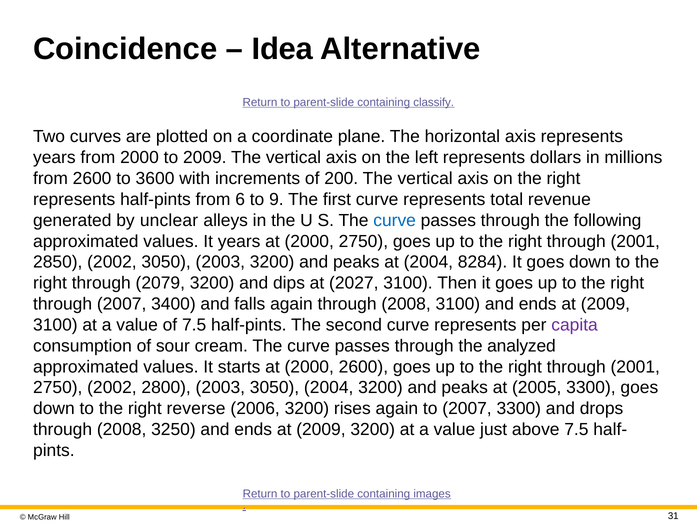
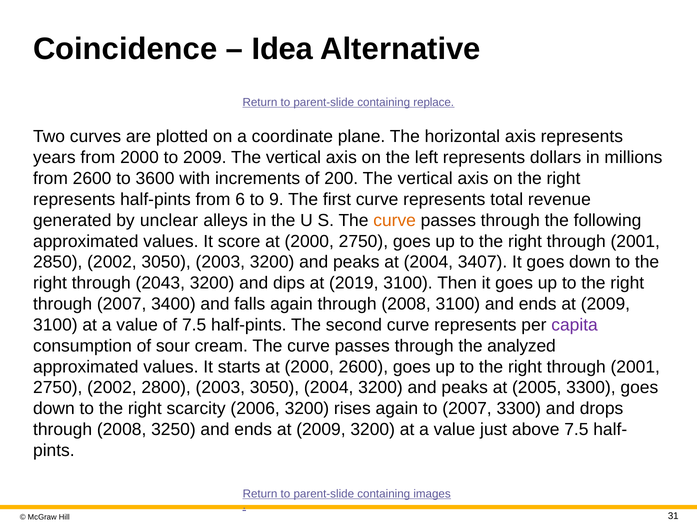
classify: classify -> replace (434, 102)
curve colour: blue -> orange (395, 220)
It years: years -> score (239, 241)
8284: 8284 -> 3407 (483, 262)
2079: 2079 -> 2043 (160, 283)
2027: 2027 -> 2019 (354, 283)
reverse: reverse -> scarcity (196, 408)
